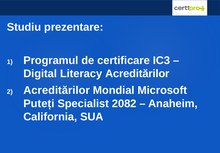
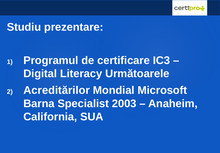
Literacy Acreditărilor: Acreditărilor -> Următoarele (137, 73)
Puteți: Puteți -> Barna (39, 103)
2082: 2082 -> 2003 (124, 103)
